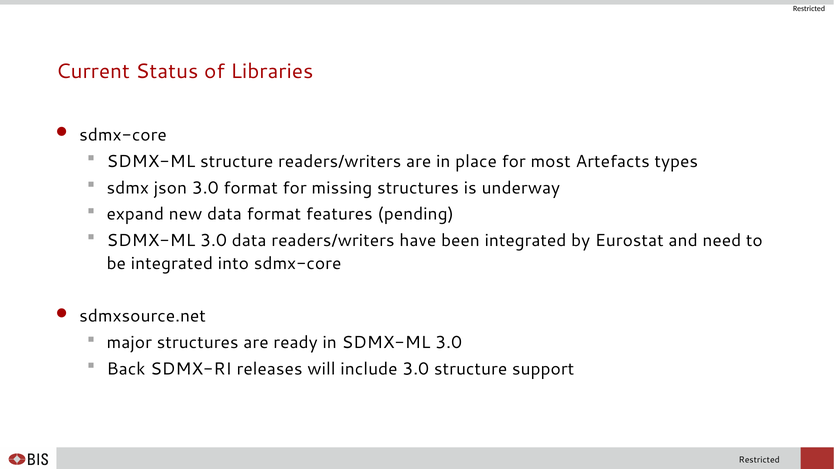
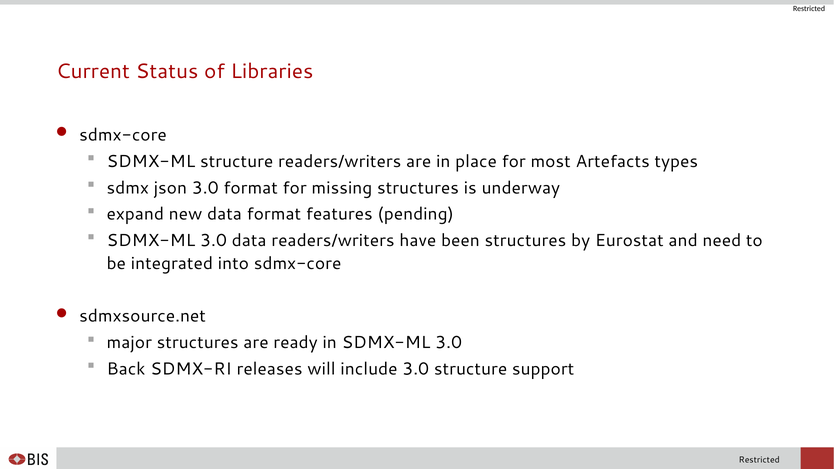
been integrated: integrated -> structures (525, 241)
